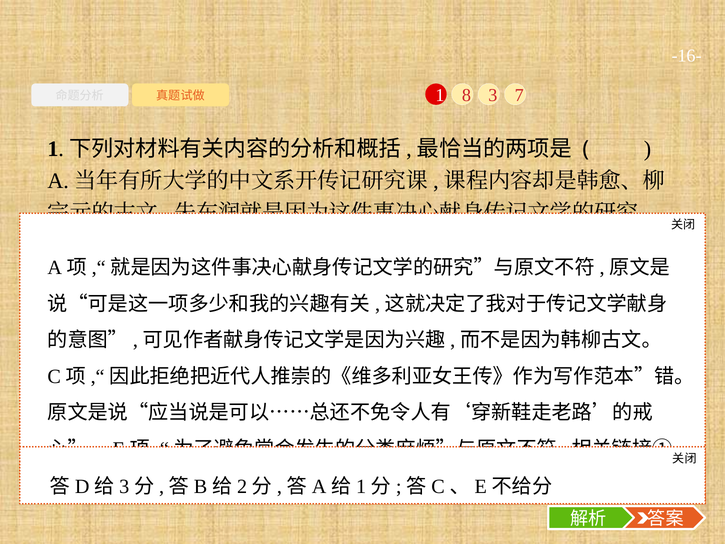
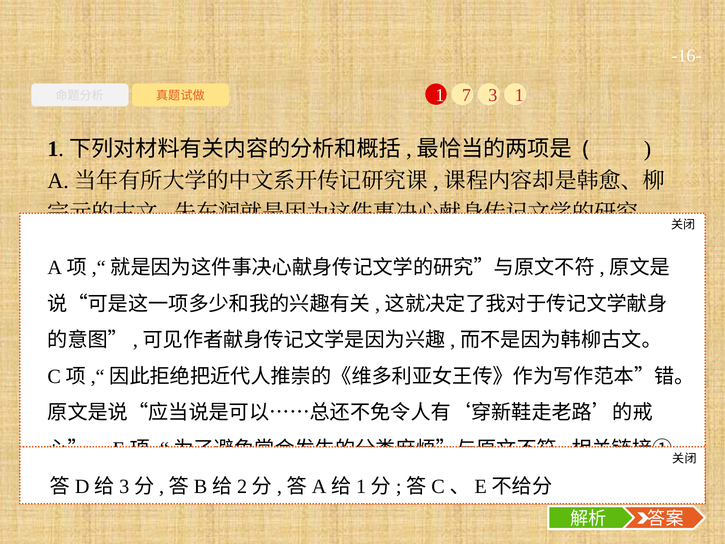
8: 8 -> 7 (466, 95)
3 7: 7 -> 1 (519, 95)
